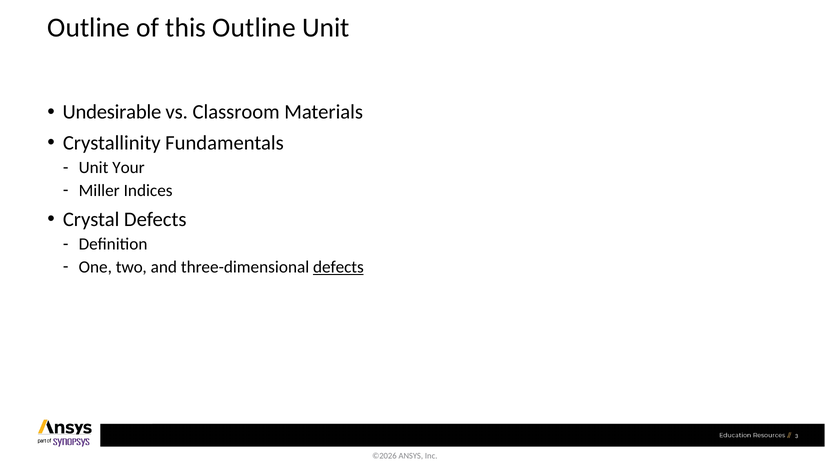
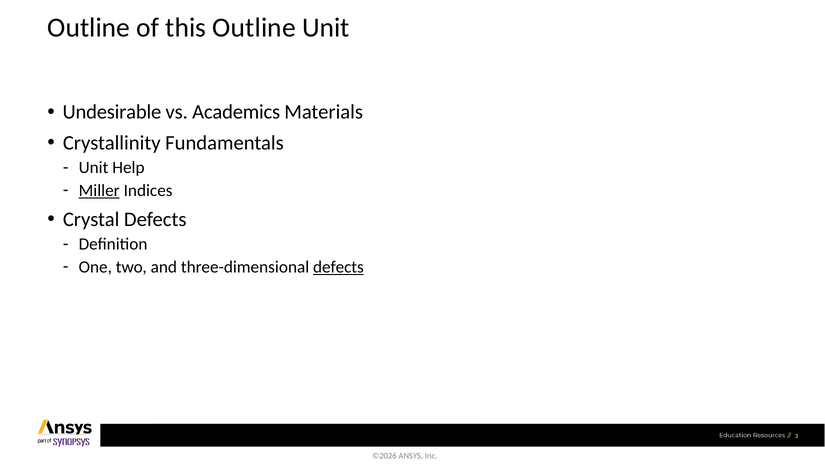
Classroom: Classroom -> Academics (236, 112)
Your: Your -> Help (128, 168)
Miller underline: none -> present (99, 191)
